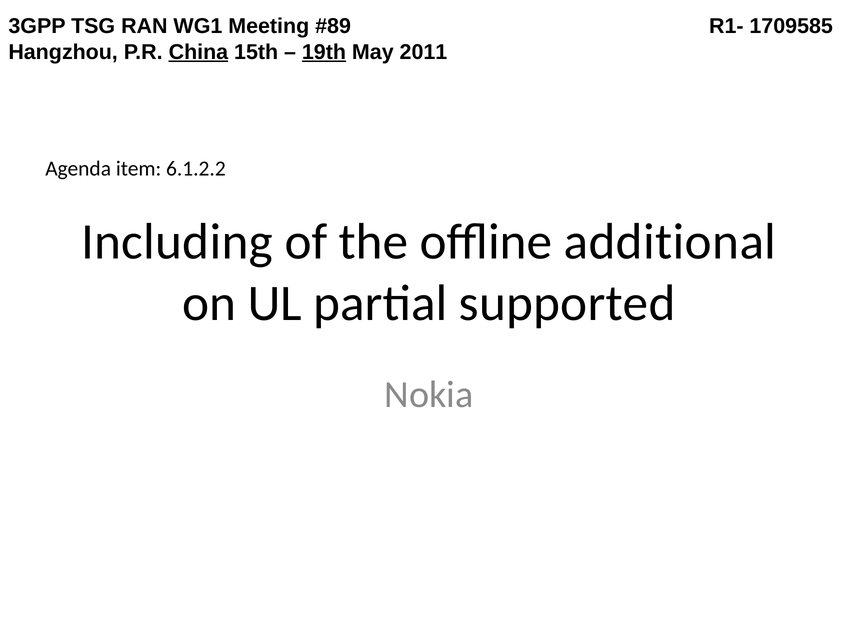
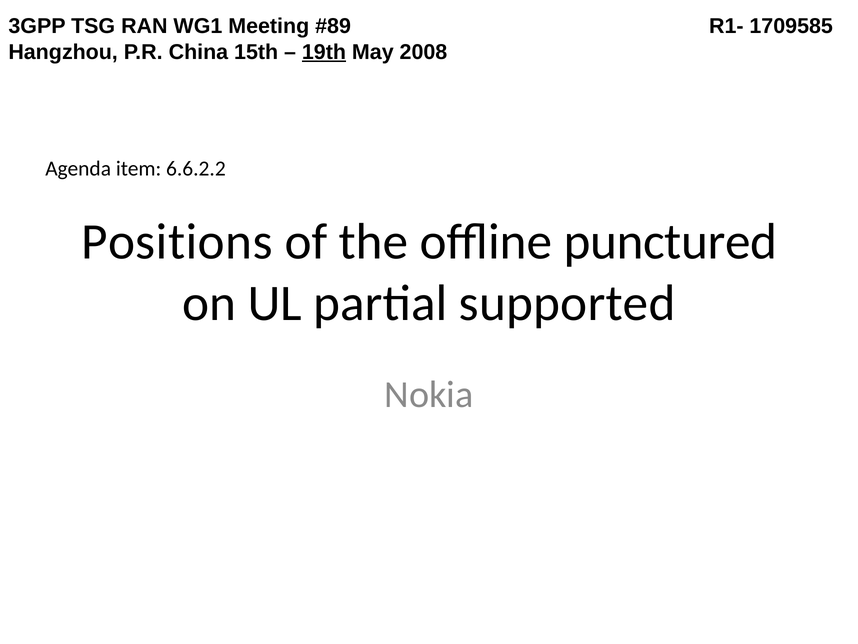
China underline: present -> none (198, 52)
2011: 2011 -> 2008 (423, 52)
6.1.2.2: 6.1.2.2 -> 6.6.2.2 (196, 169)
Including: Including -> Positions (177, 242)
additional: additional -> punctured (670, 242)
